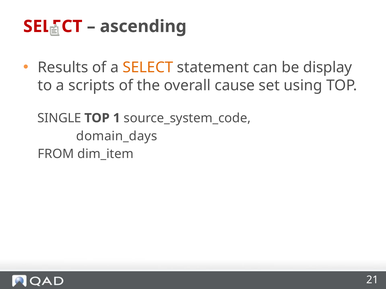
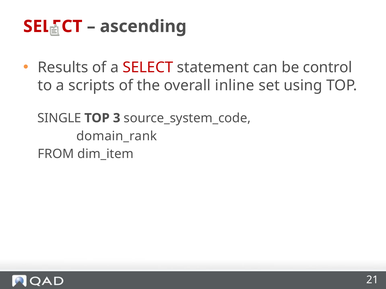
SELECT colour: orange -> red (148, 68)
display: display -> control (328, 68)
cause: cause -> inline (235, 86)
1: 1 -> 3 (117, 118)
domain_days: domain_days -> domain_rank (117, 136)
